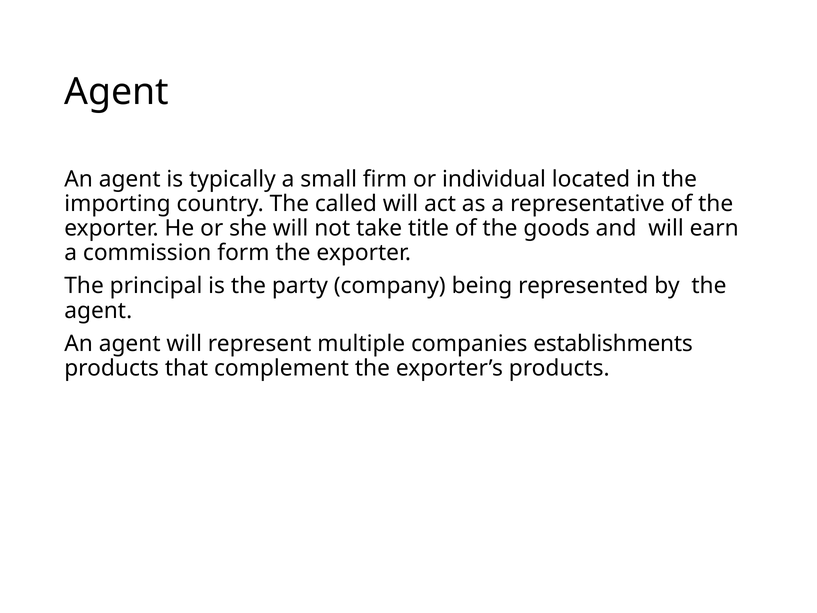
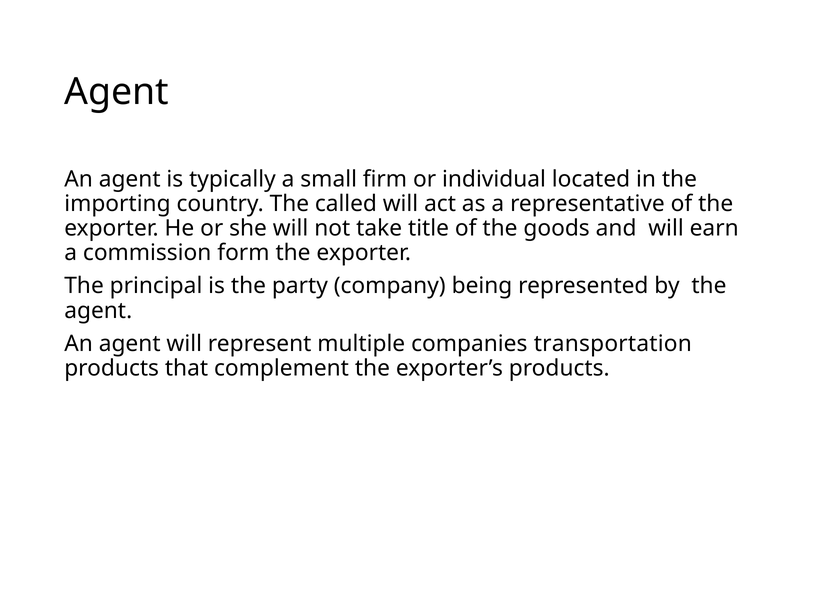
establishments: establishments -> transportation (613, 343)
